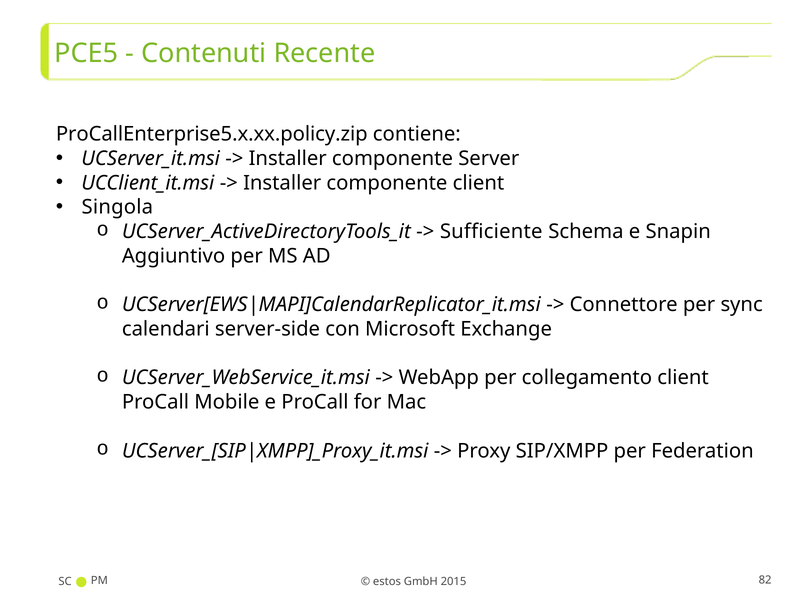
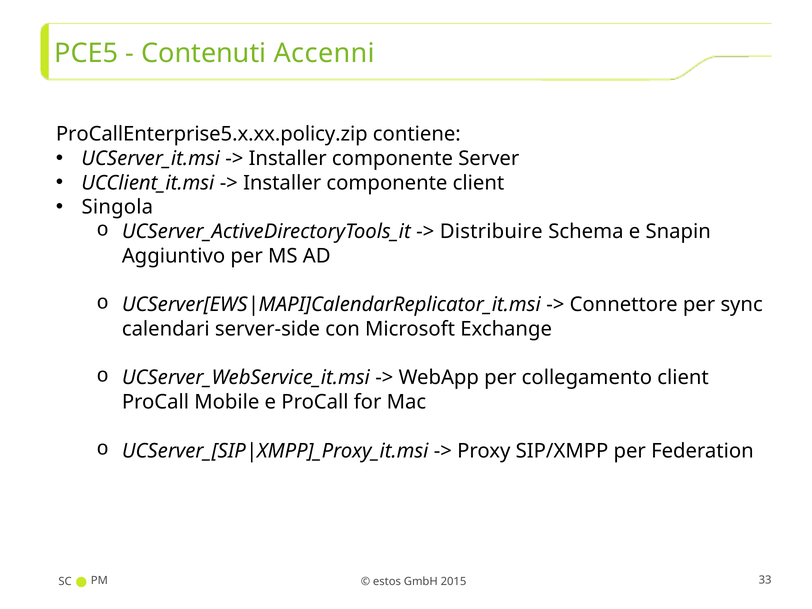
Recente: Recente -> Accenni (324, 53)
Sufficiente: Sufficiente -> Distribuire (491, 232)
82: 82 -> 33 (765, 580)
